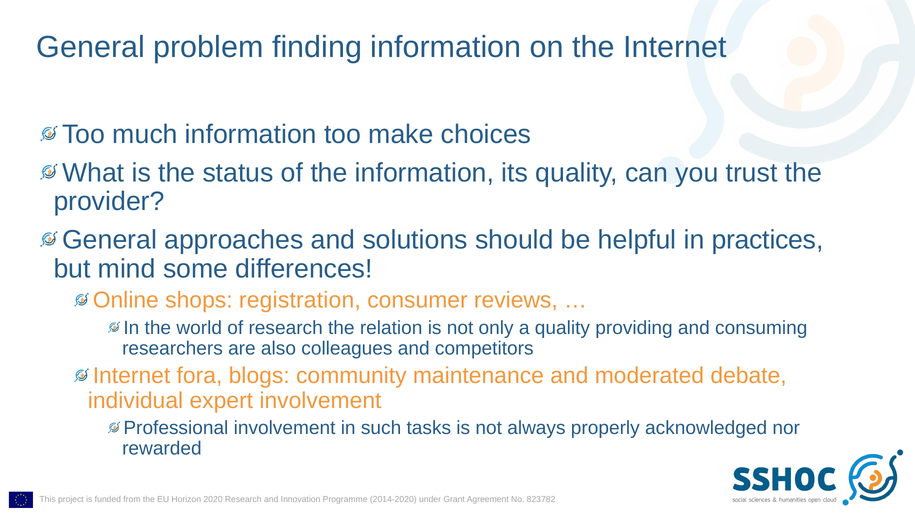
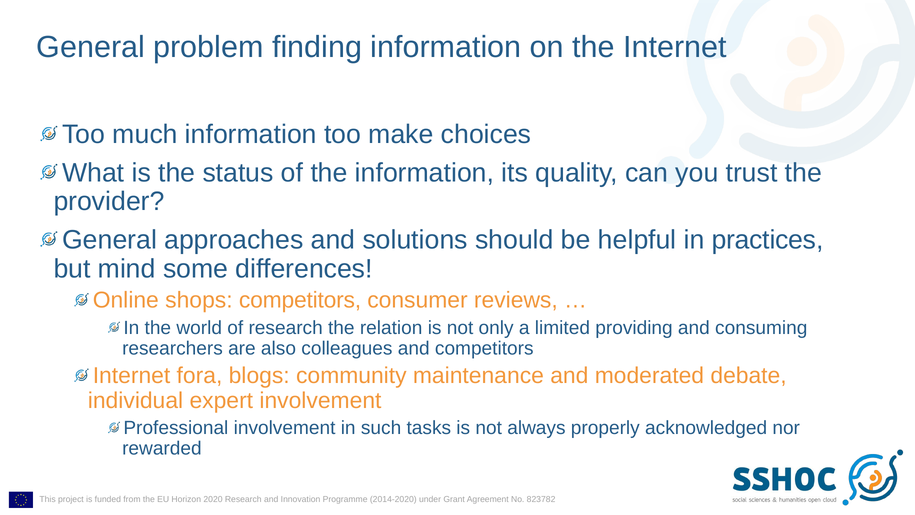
shops registration: registration -> competitors (300, 300)
a quality: quality -> limited (562, 328)
